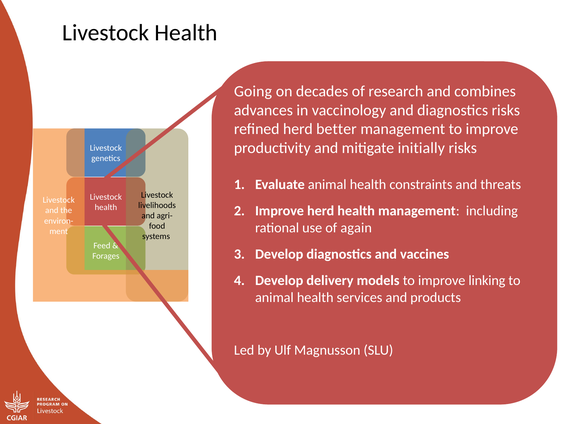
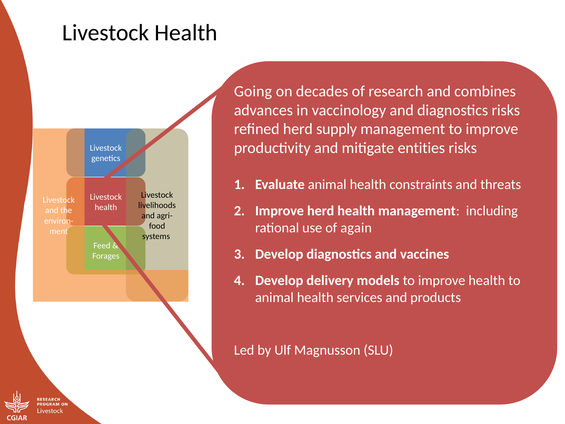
better: better -> supply (337, 129)
initially: initially -> entities (421, 148)
improve linking: linking -> health (487, 280)
